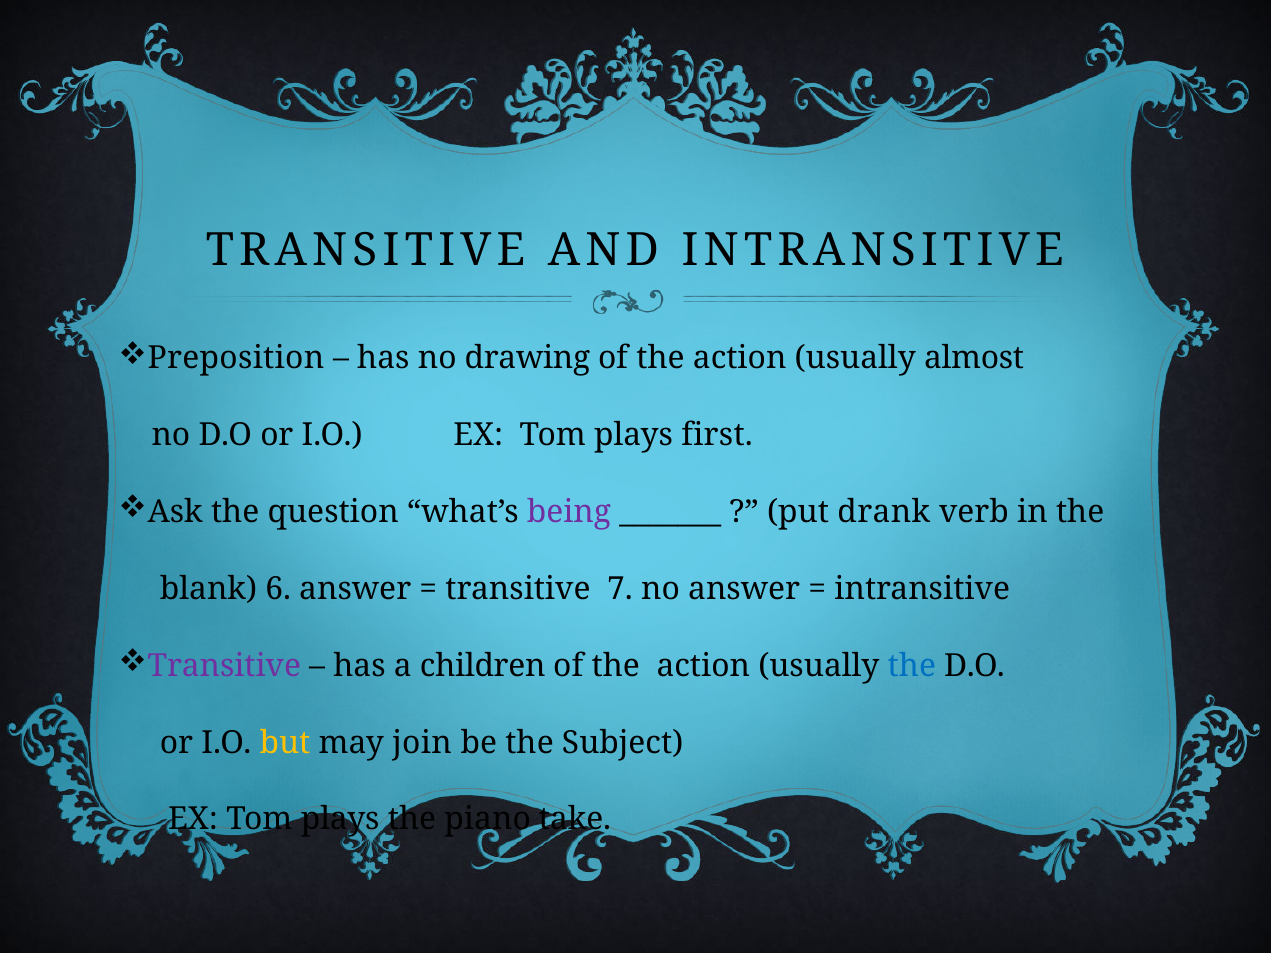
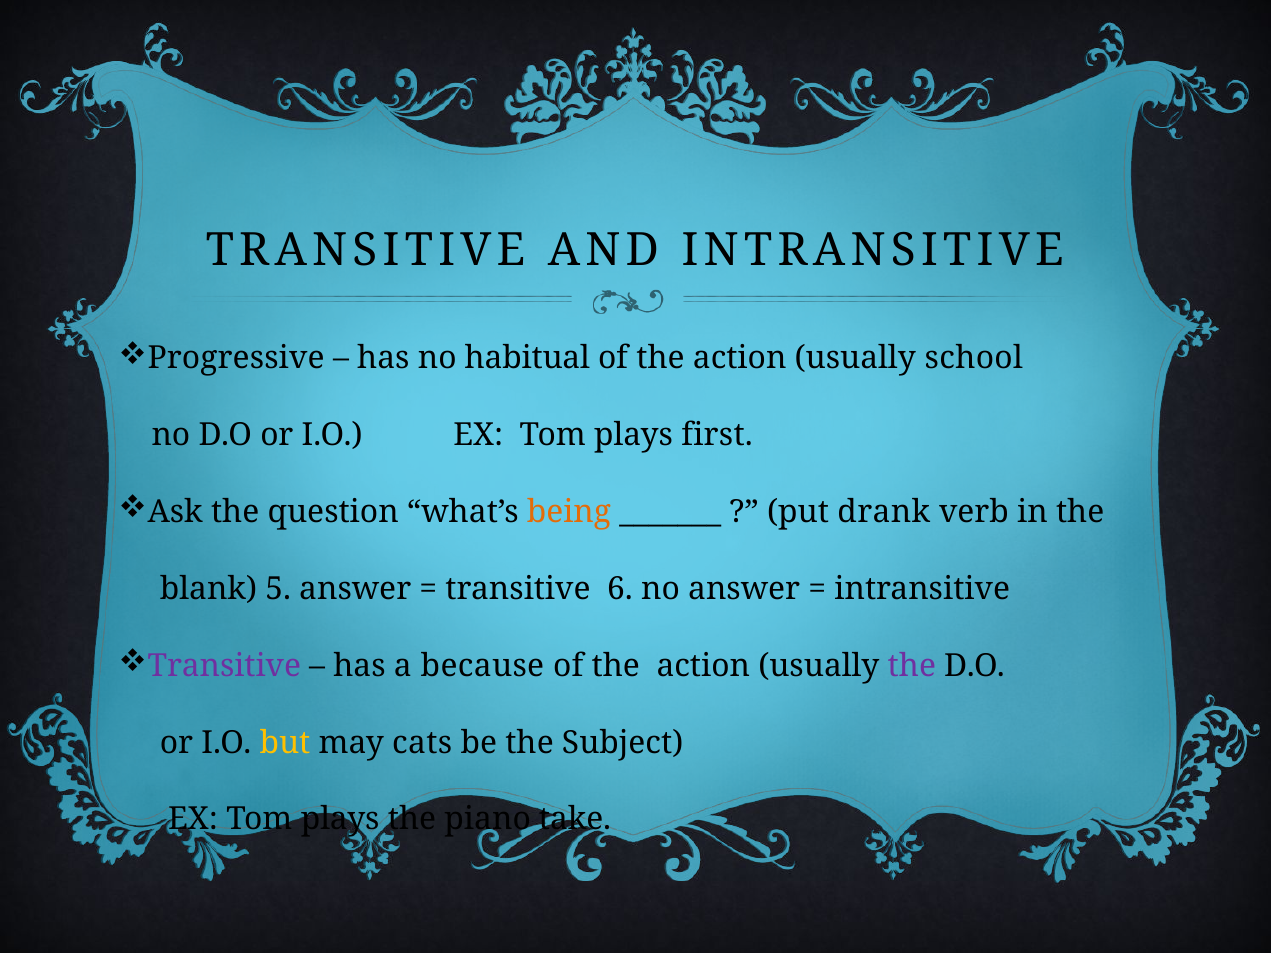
Preposition: Preposition -> Progressive (236, 359)
drawing: drawing -> habitual (527, 359)
almost: almost -> school (974, 359)
being colour: purple -> orange (569, 512)
6: 6 -> 5 (278, 589)
7: 7 -> 6 (620, 589)
children: children -> because (482, 666)
the colour: blue -> purple (912, 666)
join: join -> cats (422, 743)
